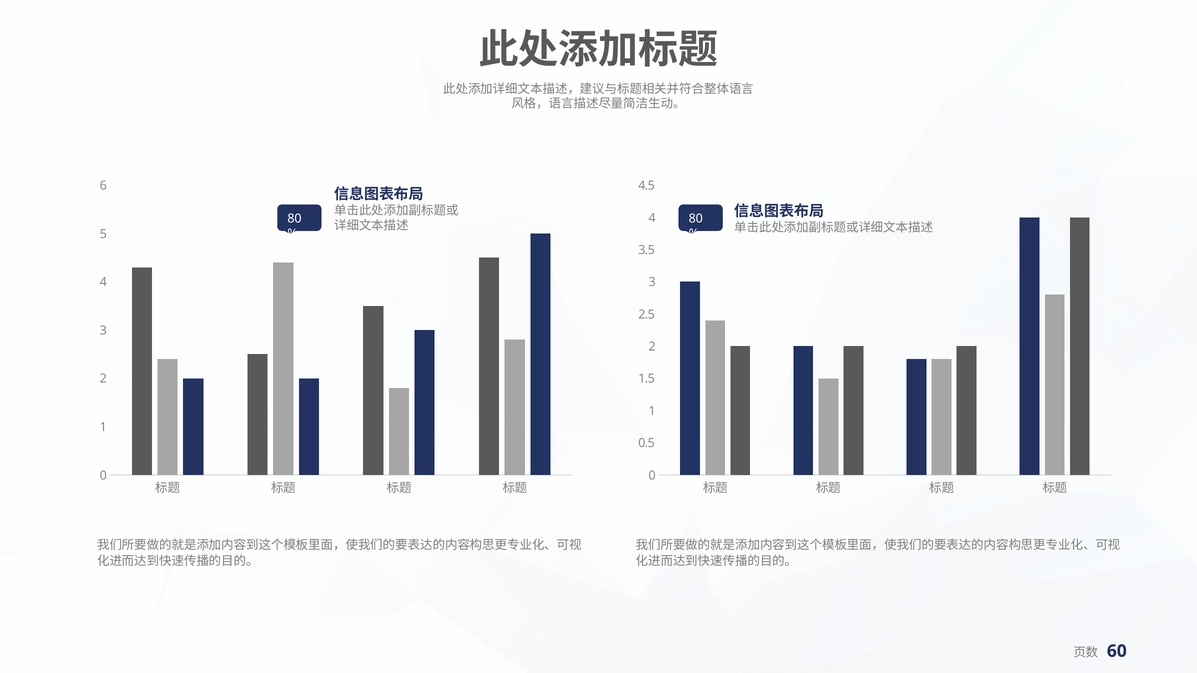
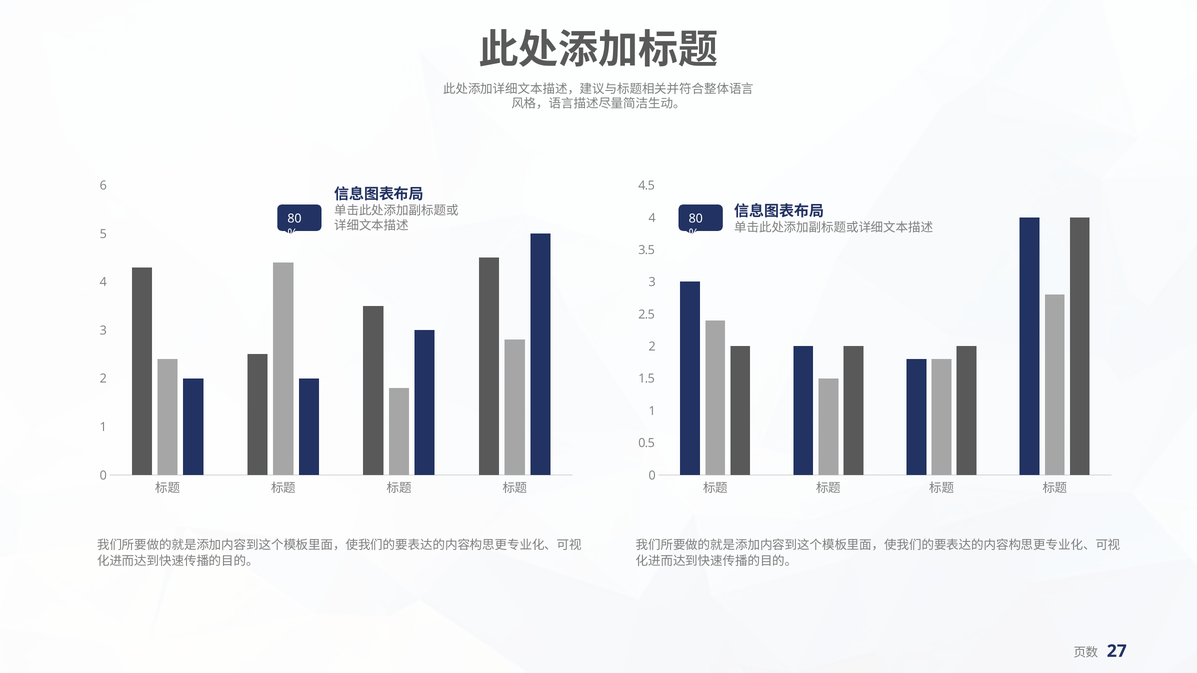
60: 60 -> 27 (1117, 651)
